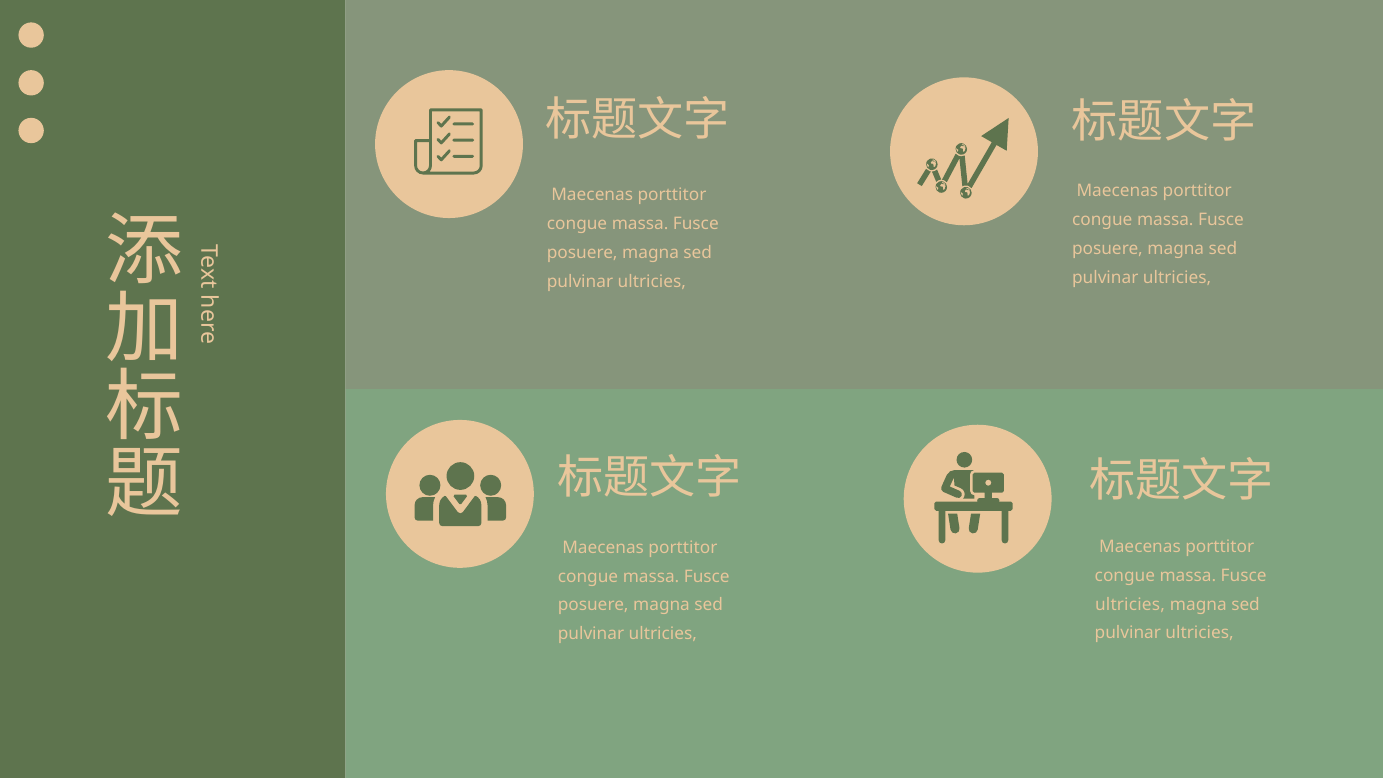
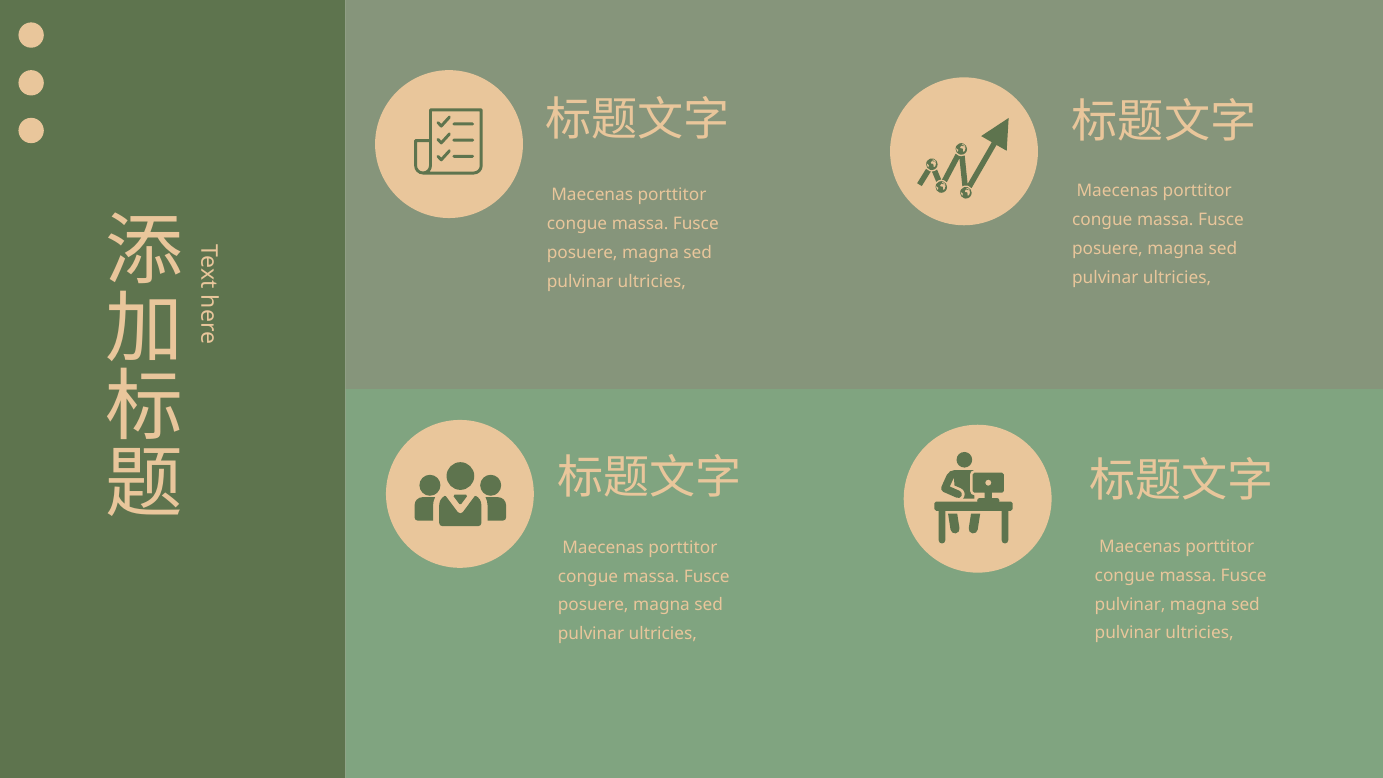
ultricies: ultricies -> pulvinar (1130, 604)
